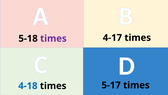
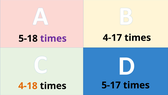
4-18 colour: blue -> orange (28, 85)
